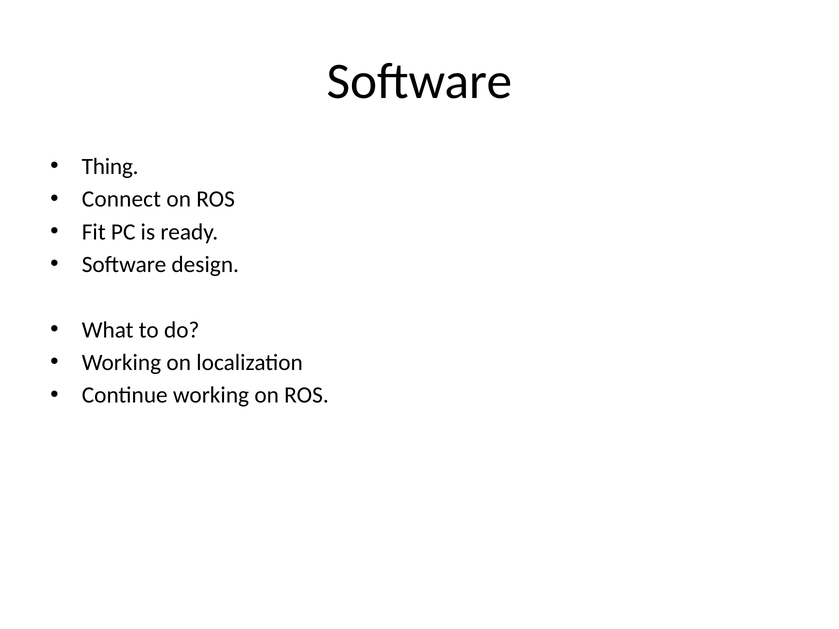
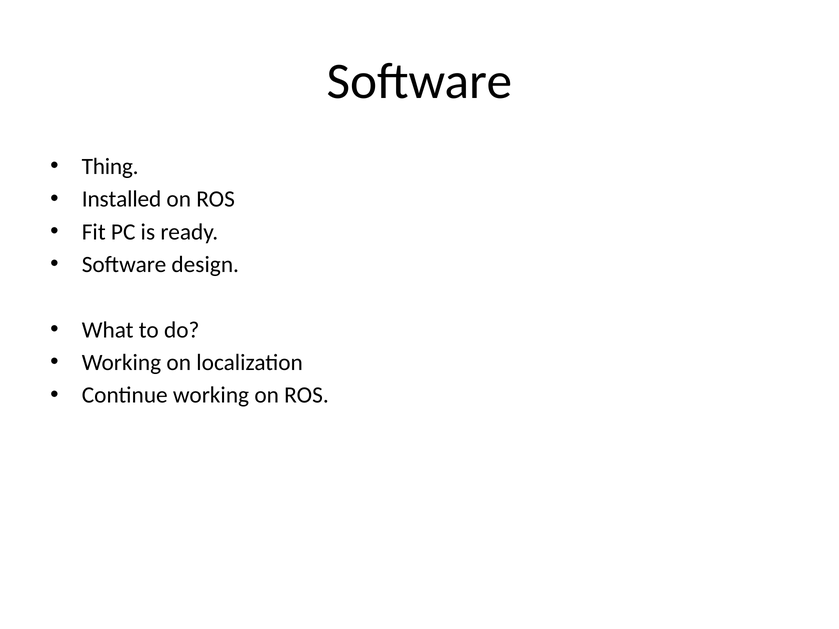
Connect: Connect -> Installed (122, 199)
